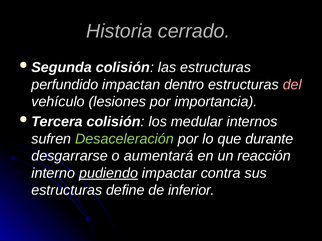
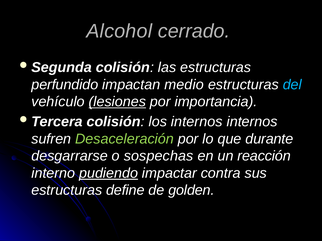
Historia: Historia -> Alcohol (119, 31)
dentro: dentro -> medio (184, 85)
del colour: pink -> light blue (292, 85)
lesiones underline: none -> present (117, 102)
los medular: medular -> internos (197, 122)
aumentará: aumentará -> sospechas (159, 156)
inferior: inferior -> golden (191, 191)
